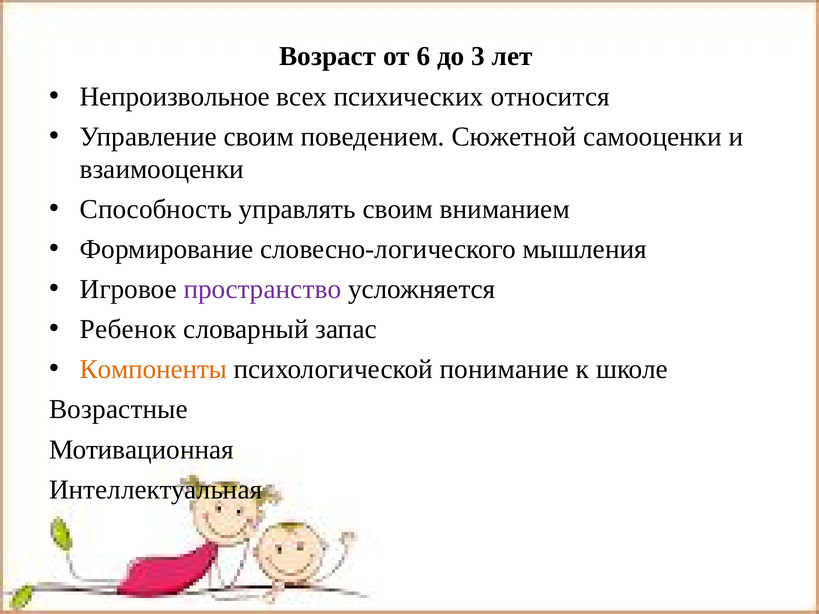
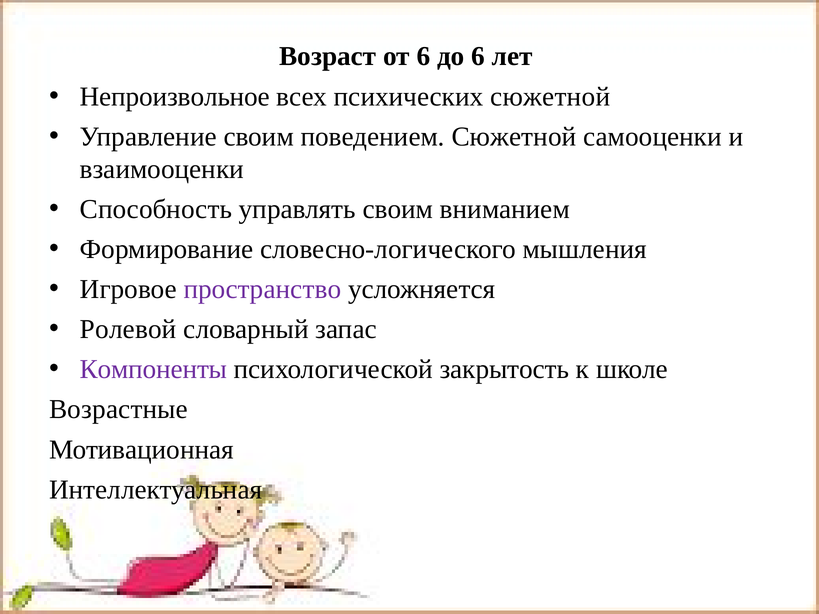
до 3: 3 -> 6 (478, 57)
психических относится: относится -> сюжетной (550, 97)
Ребенок: Ребенок -> Ролевой (128, 330)
Компоненты colour: orange -> purple (153, 370)
понимание: понимание -> закрытость (504, 370)
